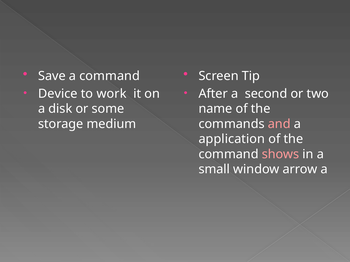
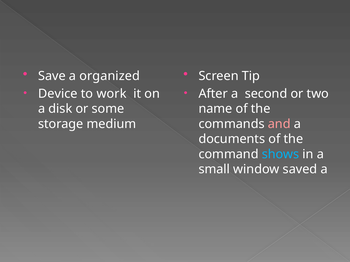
a command: command -> organized (110, 76)
application: application -> documents (232, 139)
shows colour: pink -> light blue (280, 154)
arrow: arrow -> saved (300, 170)
